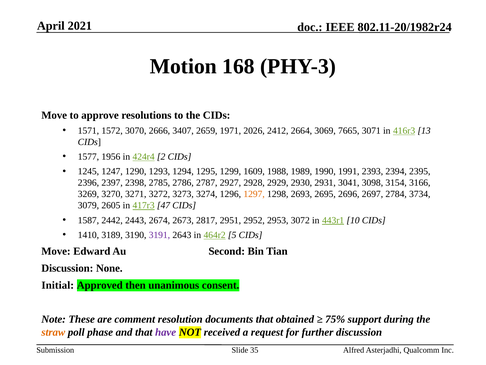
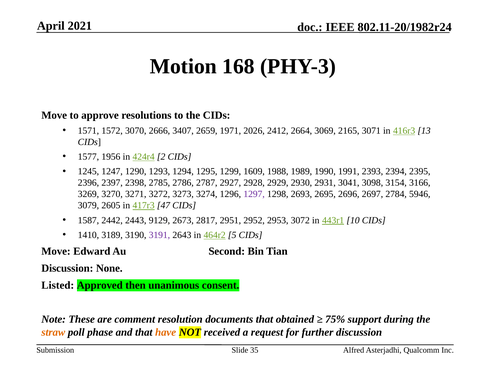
7665: 7665 -> 2165 (349, 130)
1297 colour: orange -> purple (254, 194)
3734: 3734 -> 5946 (420, 194)
2674: 2674 -> 9129 (159, 220)
Initial: Initial -> Listed (58, 285)
have colour: purple -> orange (166, 332)
